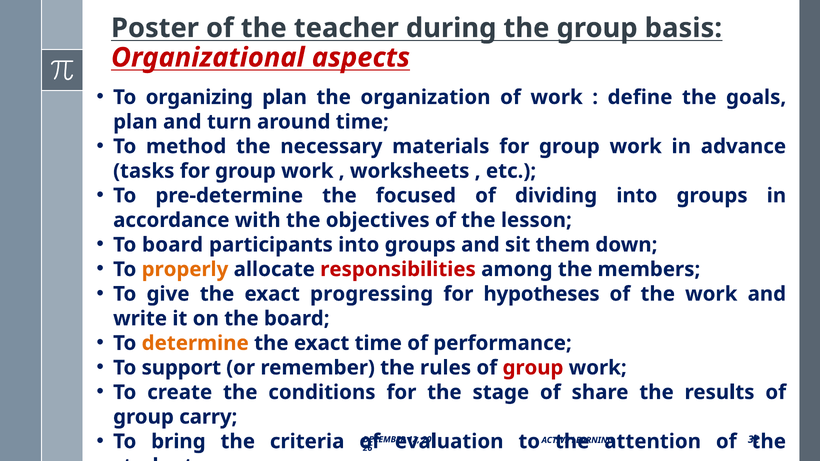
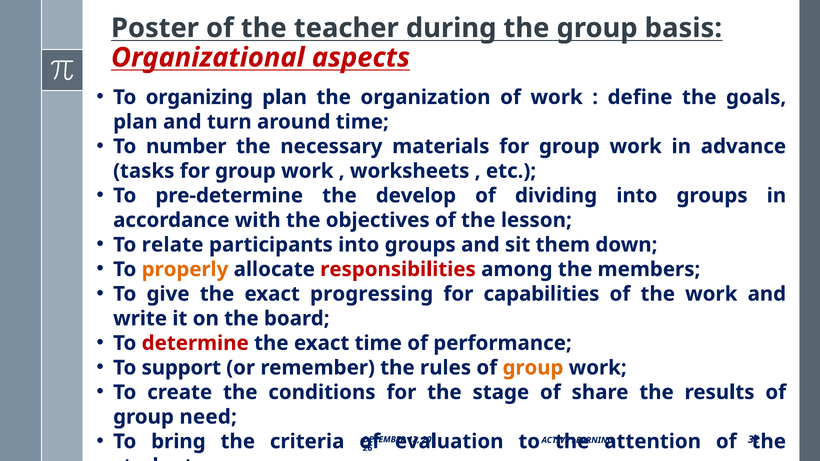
method: method -> number (186, 146)
focused: focused -> develop (416, 196)
To board: board -> relate (173, 245)
hypotheses: hypotheses -> capabilities (541, 294)
determine colour: orange -> red (195, 343)
group colour: red -> orange (533, 368)
carry: carry -> need (208, 417)
